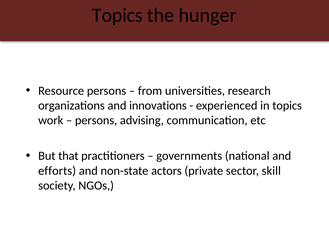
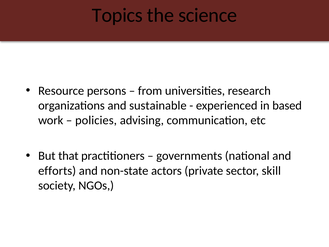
hunger: hunger -> science (208, 15)
innovations: innovations -> sustainable (158, 105)
in topics: topics -> based (287, 105)
persons: persons -> policies (96, 120)
